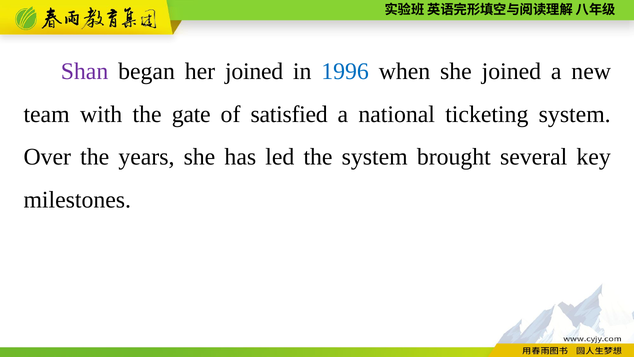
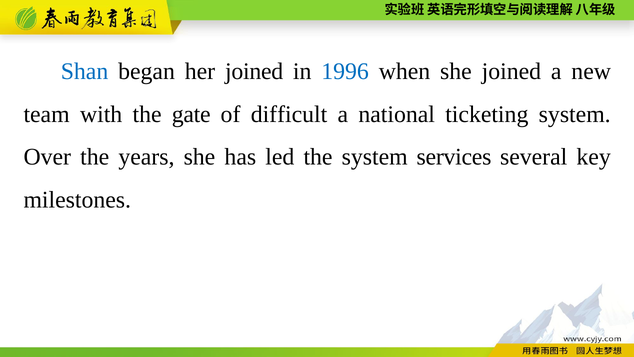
Shan colour: purple -> blue (85, 71)
satisfied: satisfied -> difficult (289, 114)
brought: brought -> services (454, 157)
